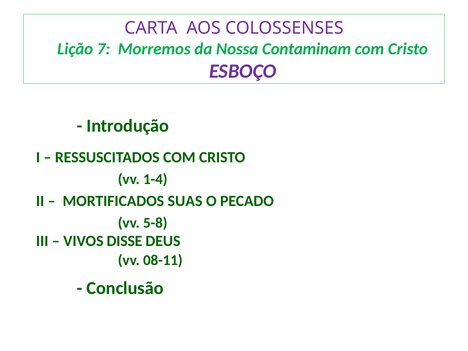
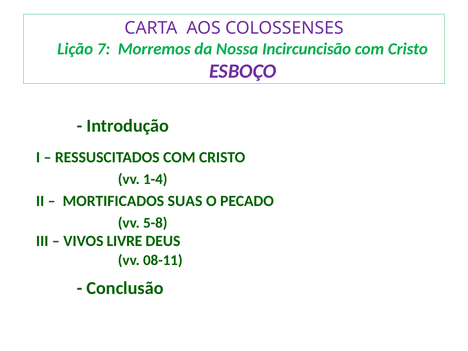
Contaminam: Contaminam -> Incircuncisão (307, 49)
DISSE: DISSE -> LIVRE (124, 241)
